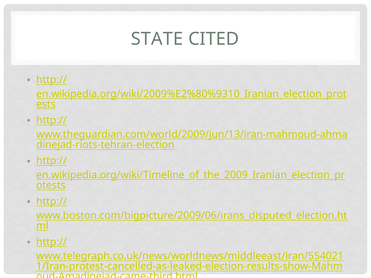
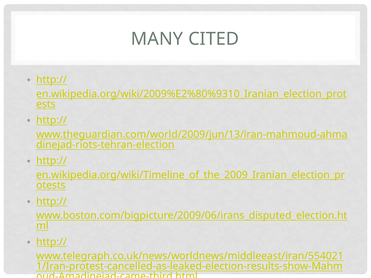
STATE: STATE -> MANY (157, 39)
